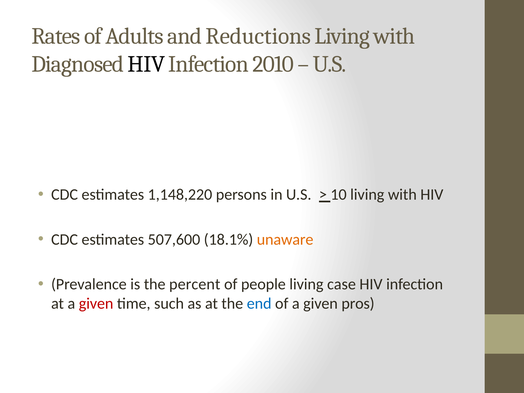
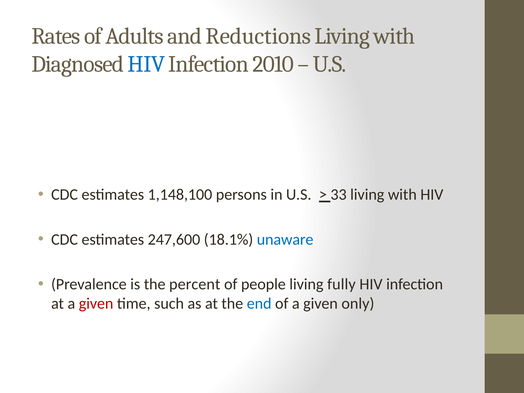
HIV colour: black -> blue (146, 64)
1,148,220: 1,148,220 -> 1,148,100 (180, 195)
10: 10 -> 33 (339, 195)
507,600: 507,600 -> 247,600 (174, 239)
unaware colour: orange -> blue (285, 239)
case: case -> fully (341, 284)
pros: pros -> only (358, 303)
